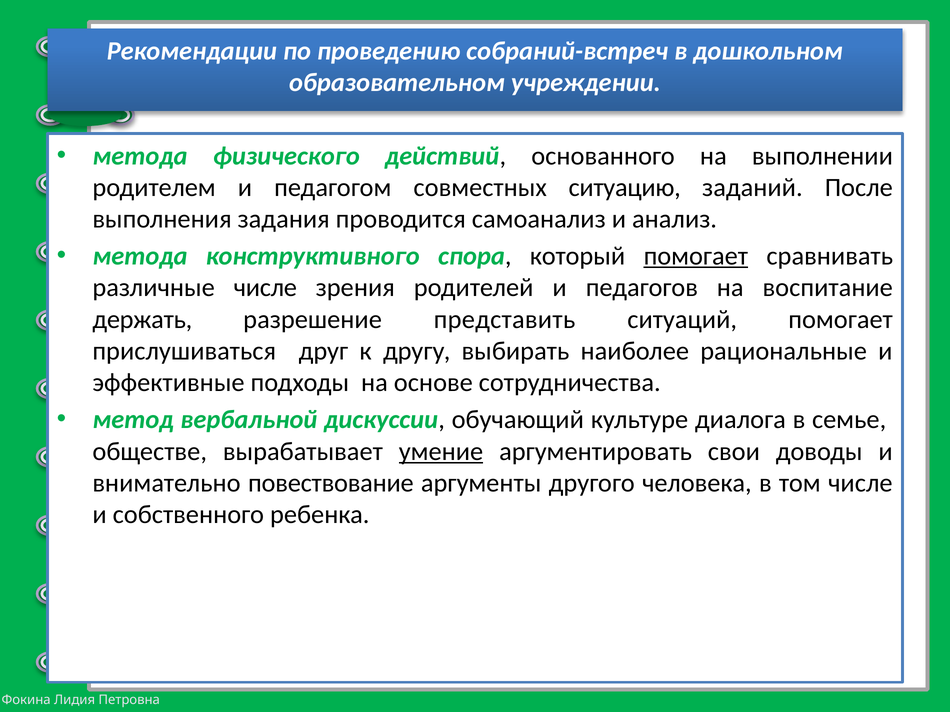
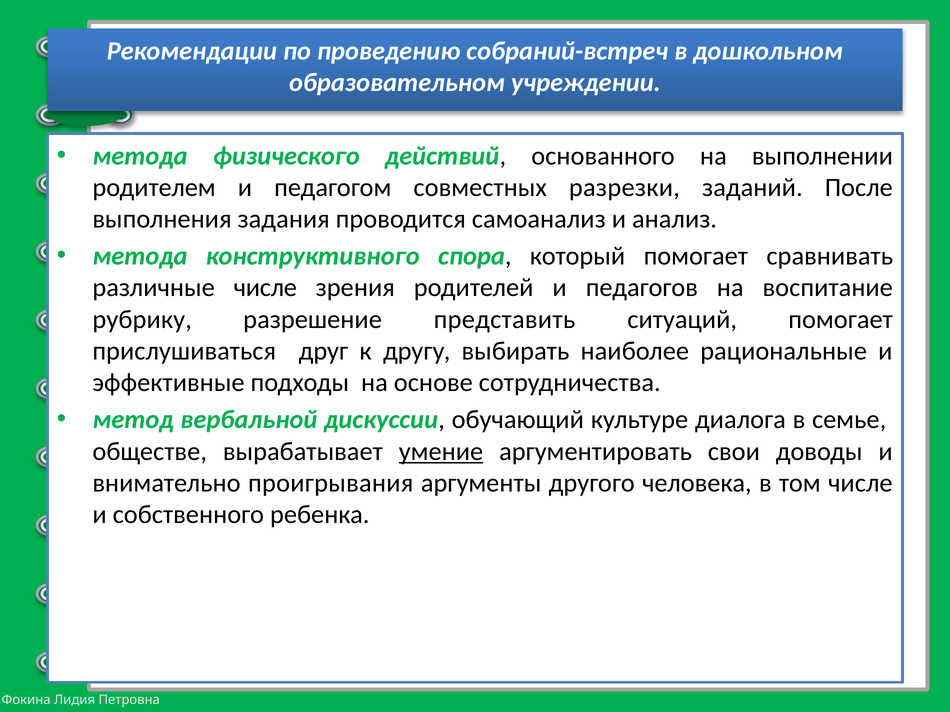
ситуацию: ситуацию -> разрезки (624, 188)
помогает underline: present -> none (696, 256)
держать: держать -> рубрику (142, 320)
повествование: повествование -> проигрывания (331, 483)
